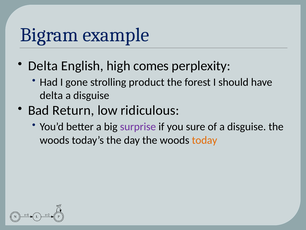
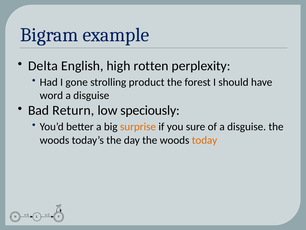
comes: comes -> rotten (151, 66)
delta: delta -> word (51, 95)
ridiculous: ridiculous -> speciously (150, 110)
surprise colour: purple -> orange (138, 127)
